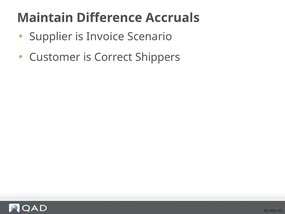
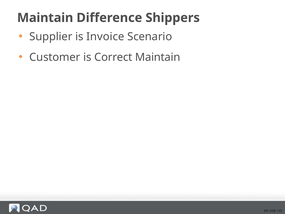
Accruals: Accruals -> Shippers (173, 18)
Correct Shippers: Shippers -> Maintain (158, 57)
